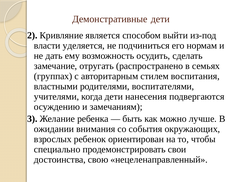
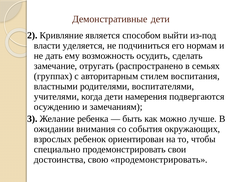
нанесения: нанесения -> намерения (146, 96)
свою нецеленаправленный: нецеленаправленный -> продемонстрировать (159, 159)
